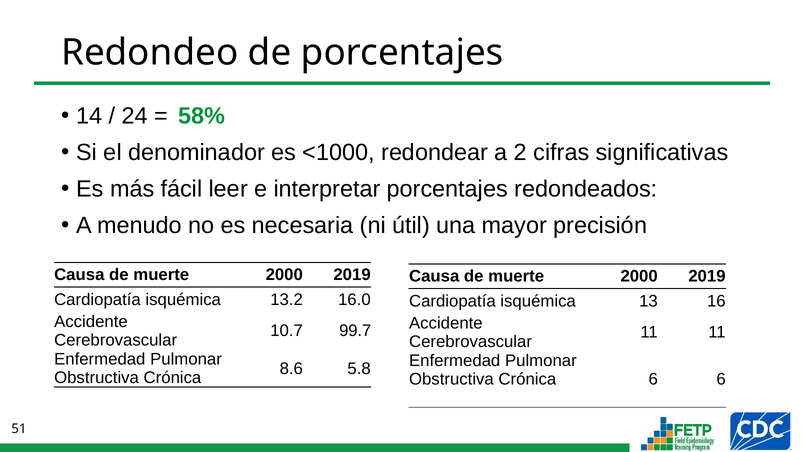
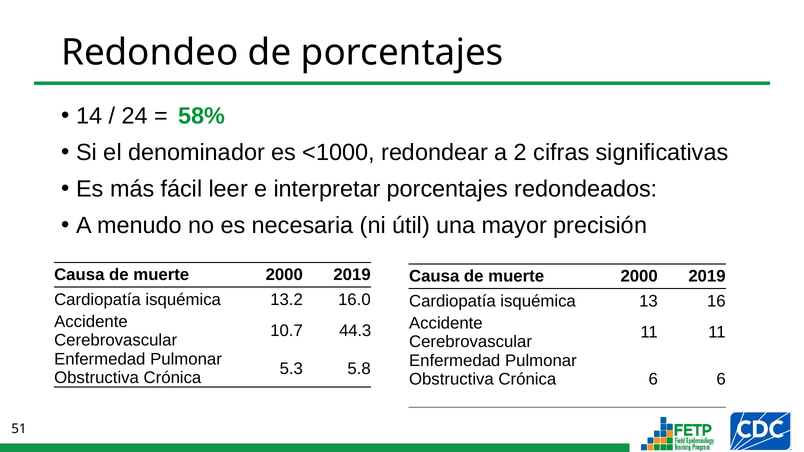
99.7: 99.7 -> 44.3 (355, 331)
8.6: 8.6 -> 5.3 (291, 369)
